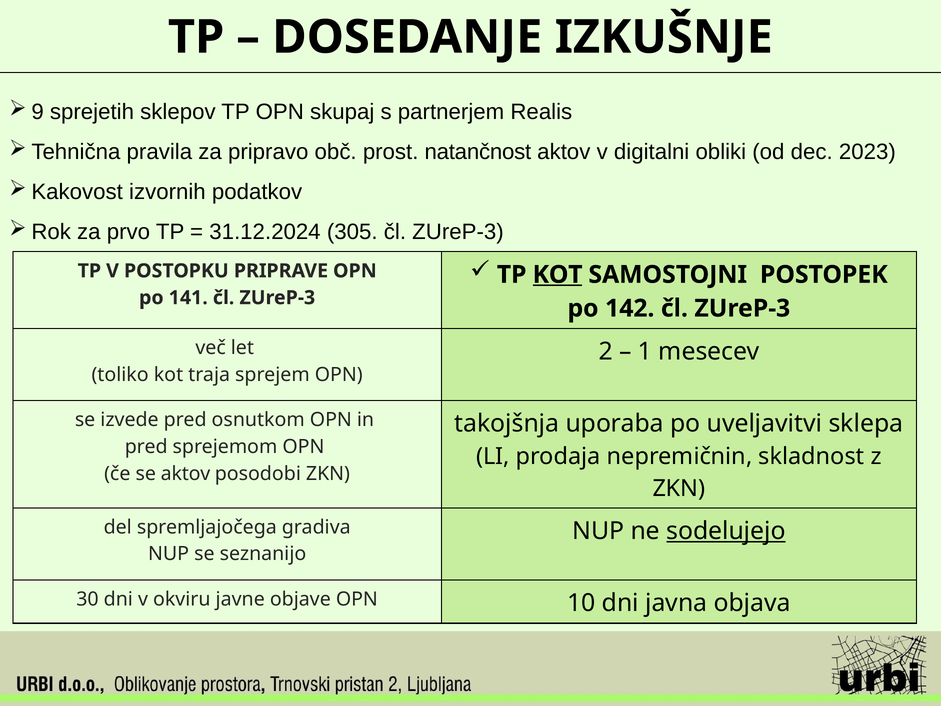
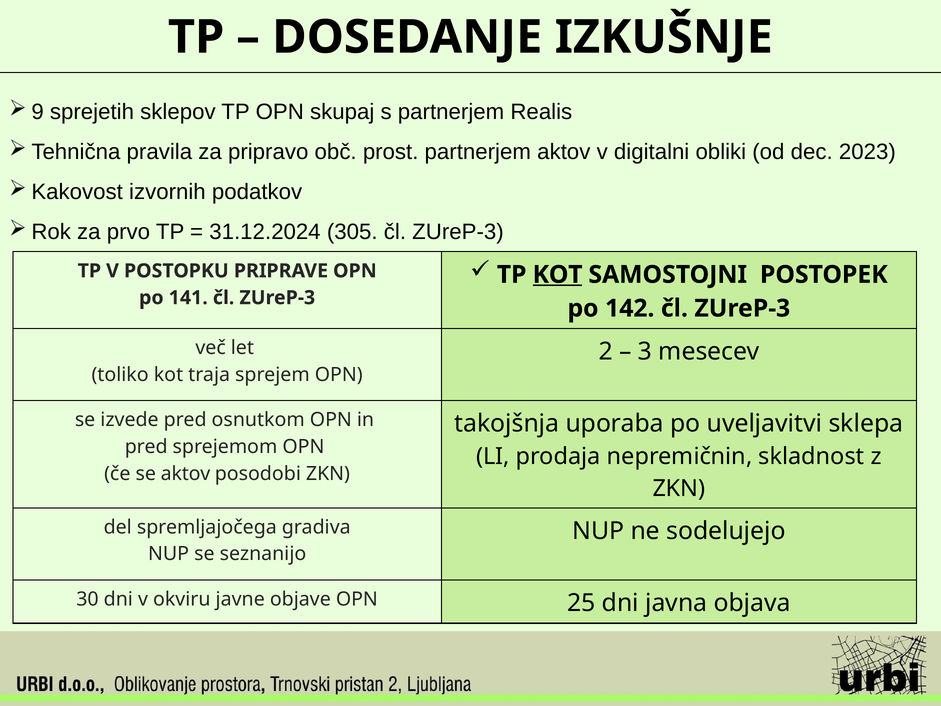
prost natančnost: natančnost -> partnerjem (478, 152)
1: 1 -> 3 (645, 351)
sodelujejo underline: present -> none (726, 531)
10: 10 -> 25 (581, 603)
